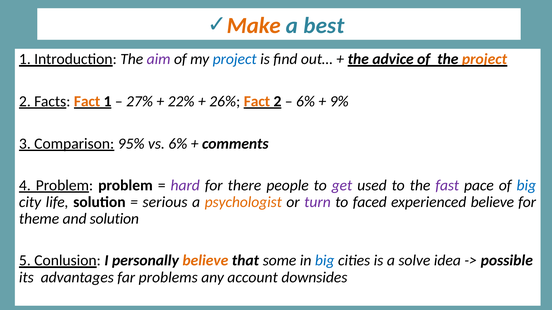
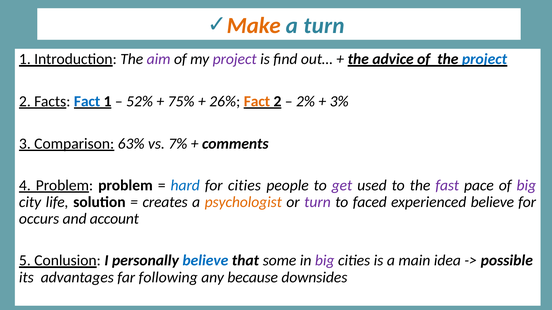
a best: best -> turn (324, 26)
project colour: blue -> purple (235, 59)
project colour: orange -> blue (485, 59)
Fact colour: orange -> blue (87, 102)
27%: 27% -> 52% (140, 102)
22%: 22% -> 75% (181, 102)
6%: 6% -> 2% (306, 102)
9%: 9% -> 3% (339, 102)
95%: 95% -> 63% (131, 144)
vs 6%: 6% -> 7% (178, 144)
hard colour: purple -> blue (185, 186)
for there: there -> cities (244, 186)
big colour: blue -> purple (526, 186)
serious: serious -> creates (165, 202)
theme: theme -> occurs (39, 219)
and solution: solution -> account (114, 219)
believe colour: orange -> blue (205, 261)
big colour: blue -> purple (325, 261)
solve: solve -> main (414, 261)
problems: problems -> following (168, 278)
account: account -> because (253, 278)
